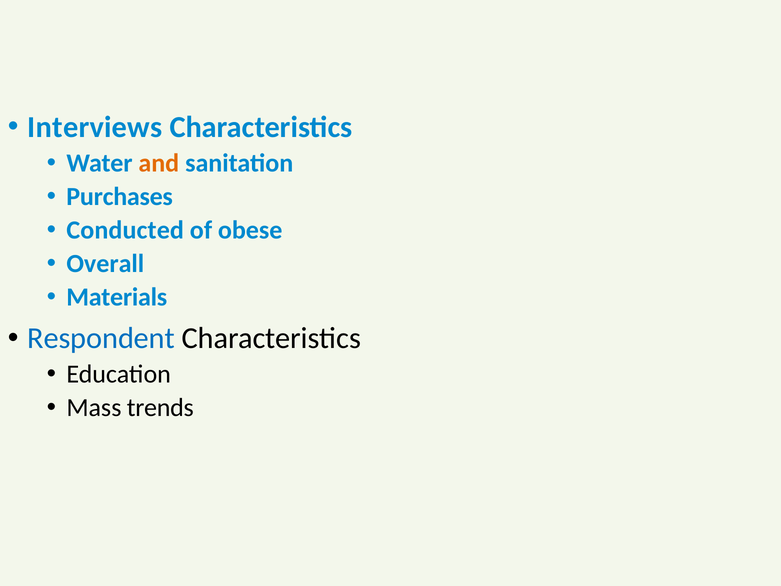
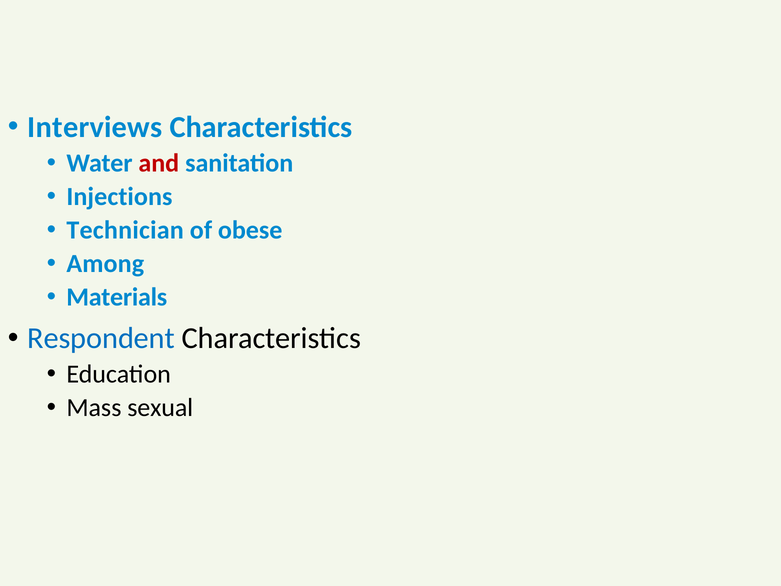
and colour: orange -> red (159, 163)
Purchases: Purchases -> Injections (119, 196)
Conducted: Conducted -> Technician (125, 230)
Overall: Overall -> Among (105, 263)
trends: trends -> sexual (160, 408)
